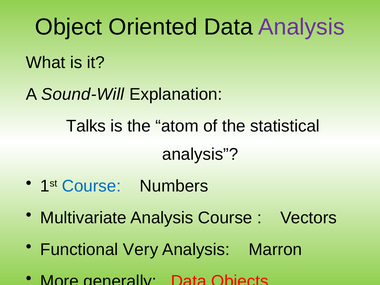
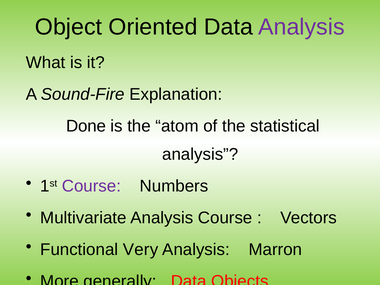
Sound-Will: Sound-Will -> Sound-Fire (83, 94)
Talks: Talks -> Done (86, 126)
Course colour: blue -> purple (91, 186)
